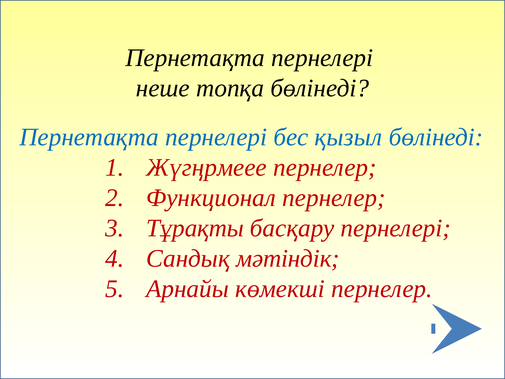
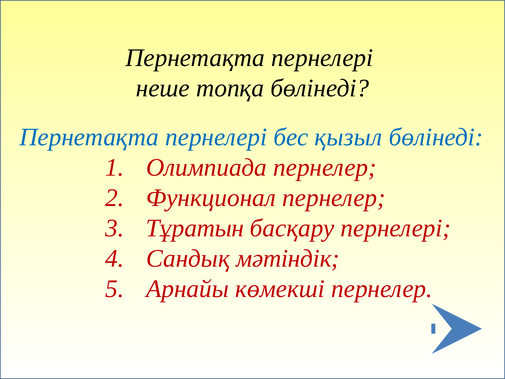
Жүгңрмеее: Жүгңрмеее -> Олимпиада (207, 168)
Тұрақты: Тұрақты -> Тұратын (195, 228)
